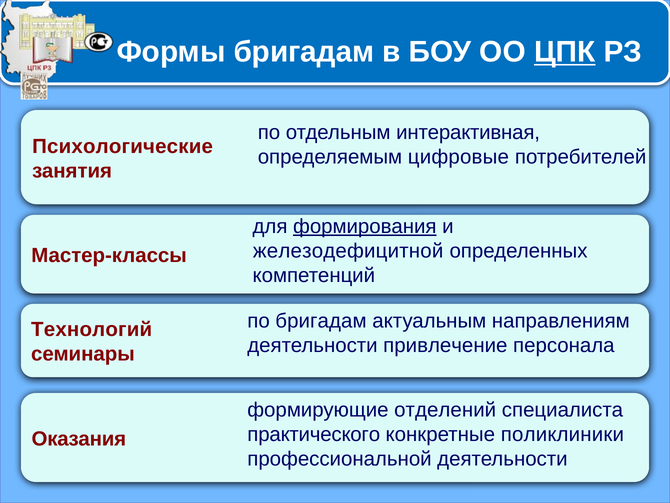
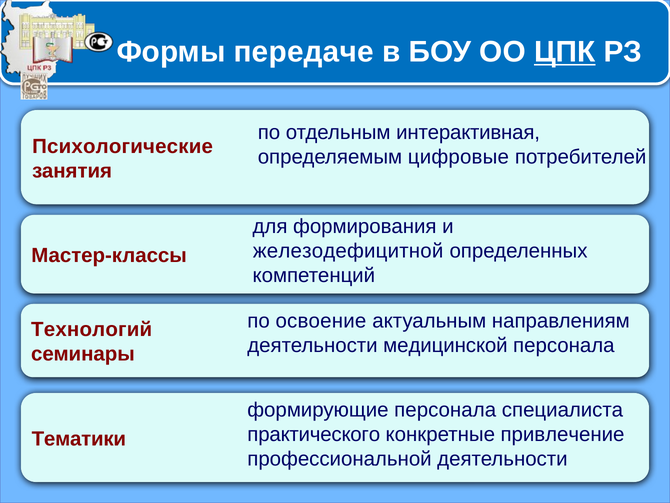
Формы бригадам: бригадам -> передаче (304, 52)
формирования underline: present -> none (365, 226)
по бригадам: бригадам -> освоение (321, 321)
привлечение: привлечение -> медицинской (445, 345)
формирующие отделений: отделений -> персонала (445, 410)
поликлиники: поликлиники -> привлечение (563, 434)
Оказания: Оказания -> Тематики (79, 438)
